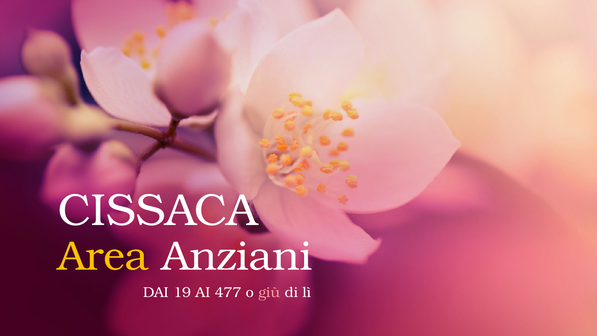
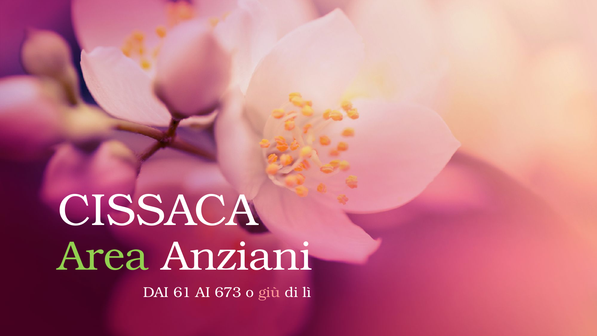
Area colour: yellow -> light green (103, 256)
19: 19 -> 61 (182, 292)
477: 477 -> 673 (228, 292)
